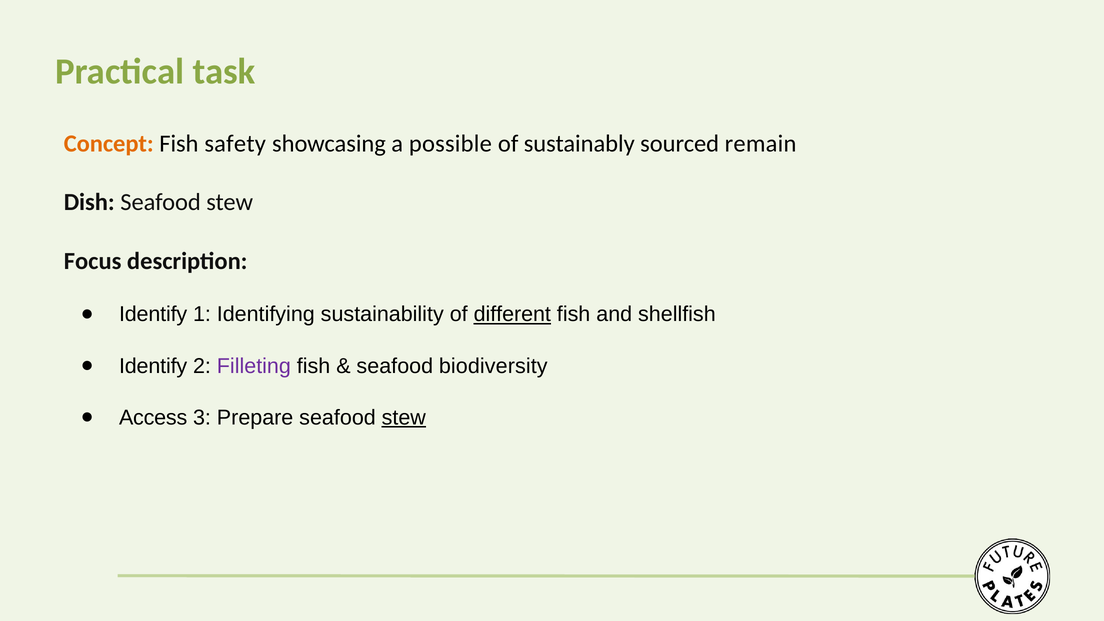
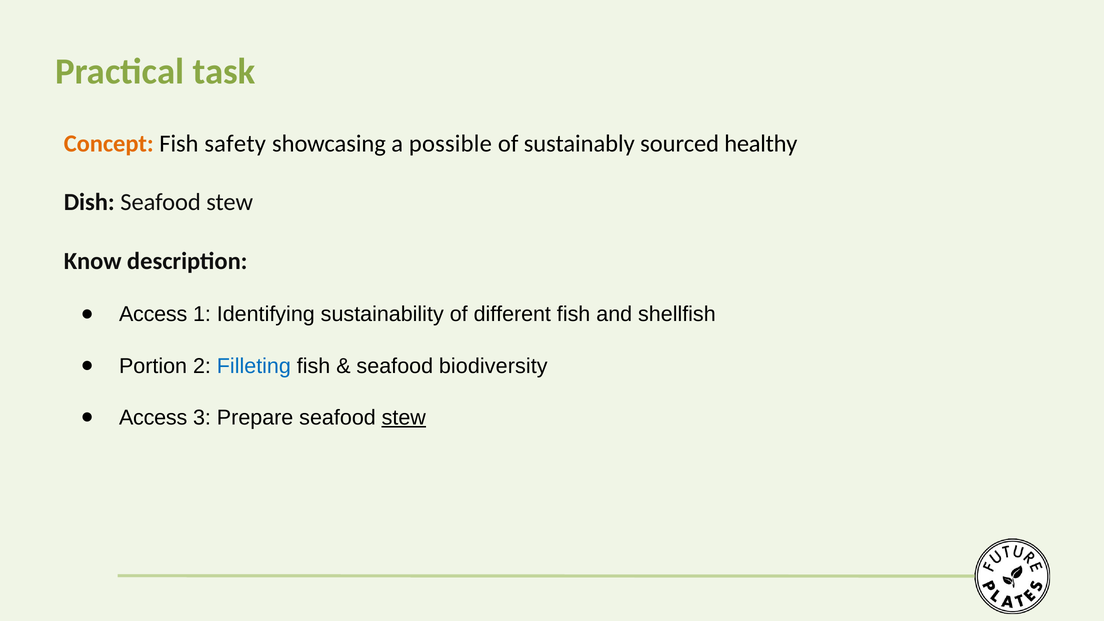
remain: remain -> healthy (761, 144)
Focus: Focus -> Know (93, 261)
Identify: Identify -> Access (153, 314)
different underline: present -> none (512, 314)
Identify: Identify -> Portion (153, 366)
Filleting colour: purple -> blue (254, 366)
